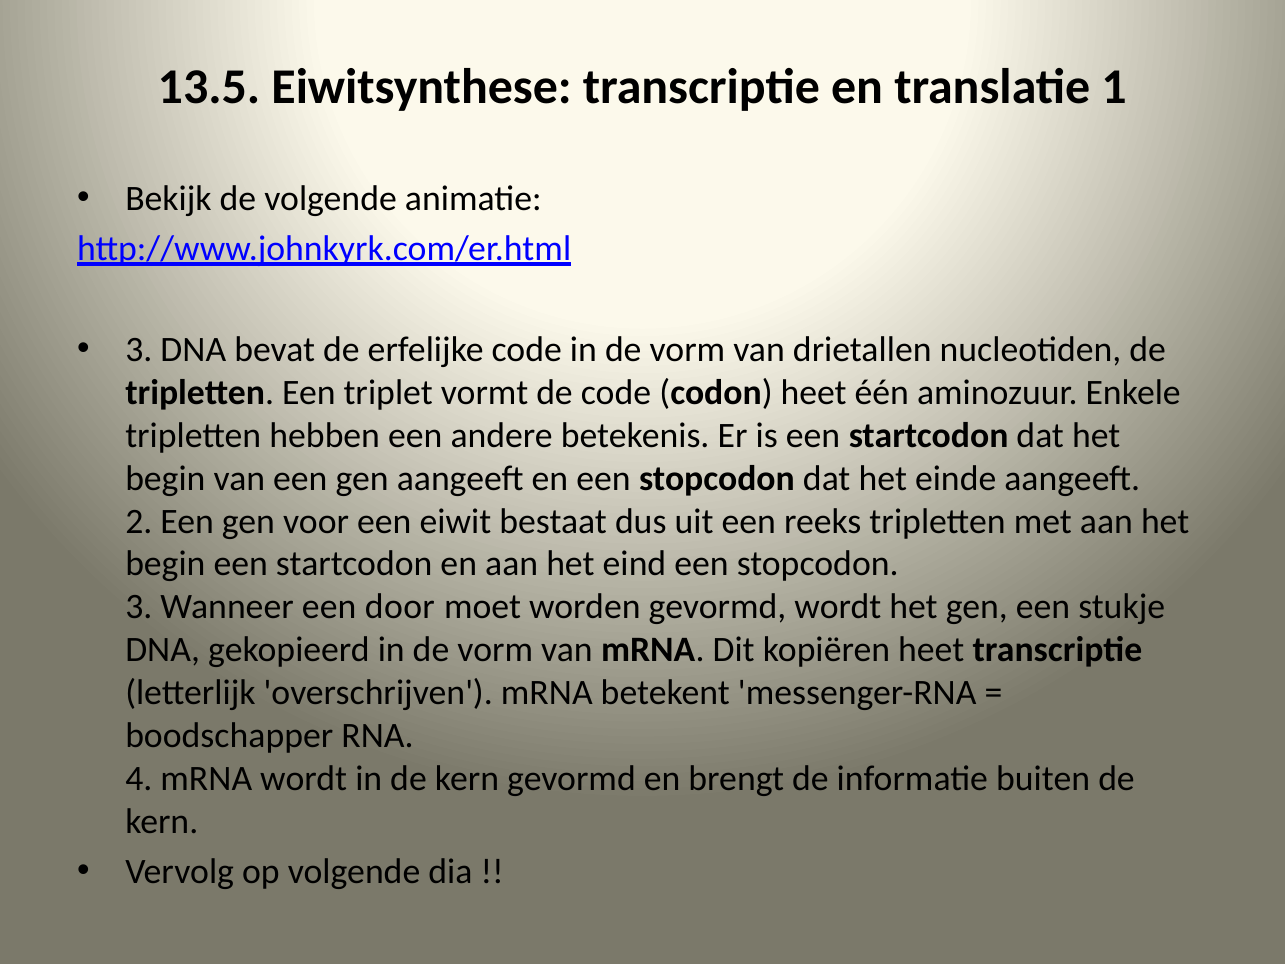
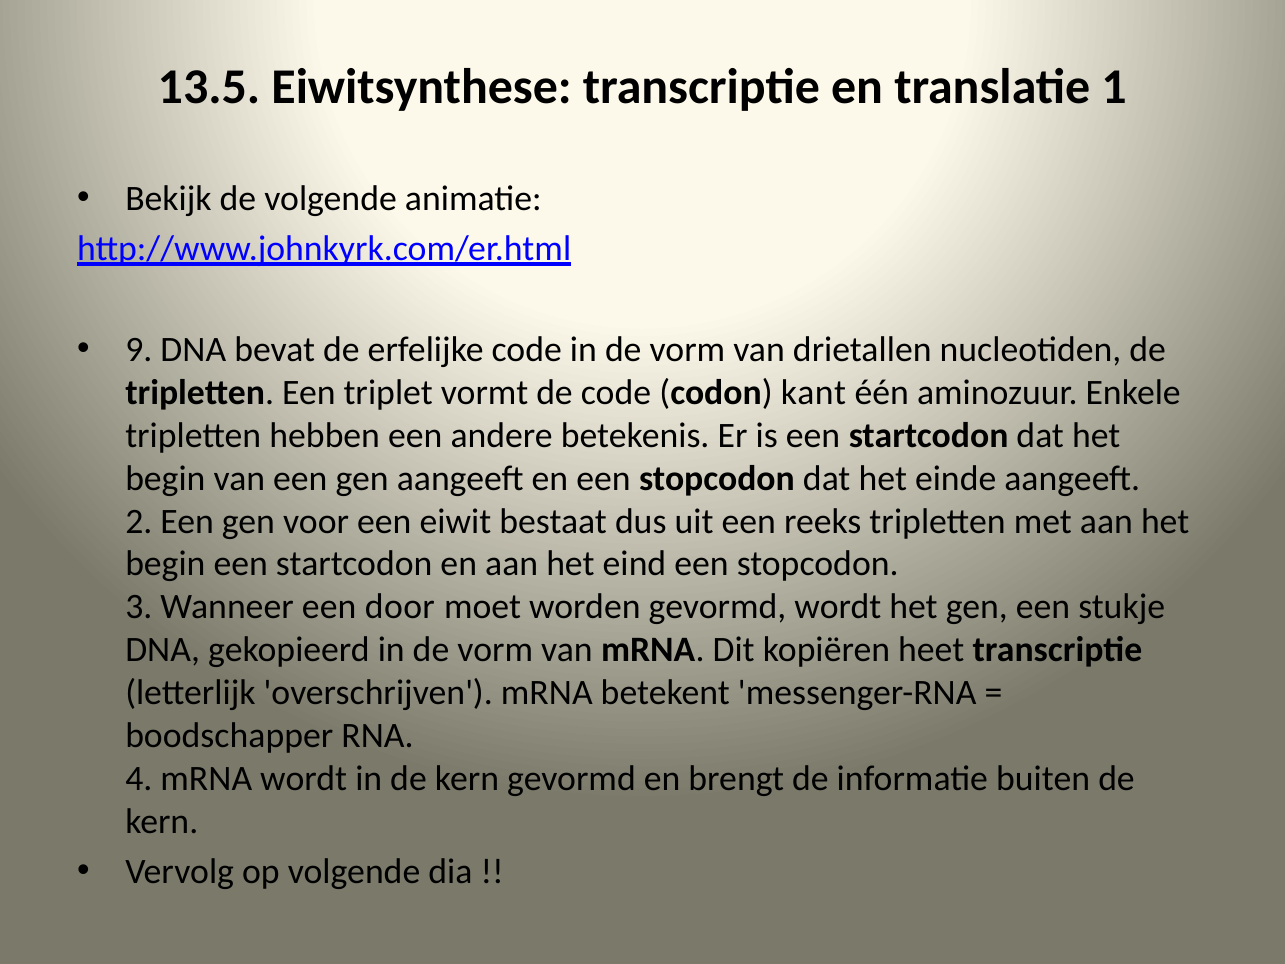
3: 3 -> 9 (139, 349)
codon heet: heet -> kant (813, 392)
